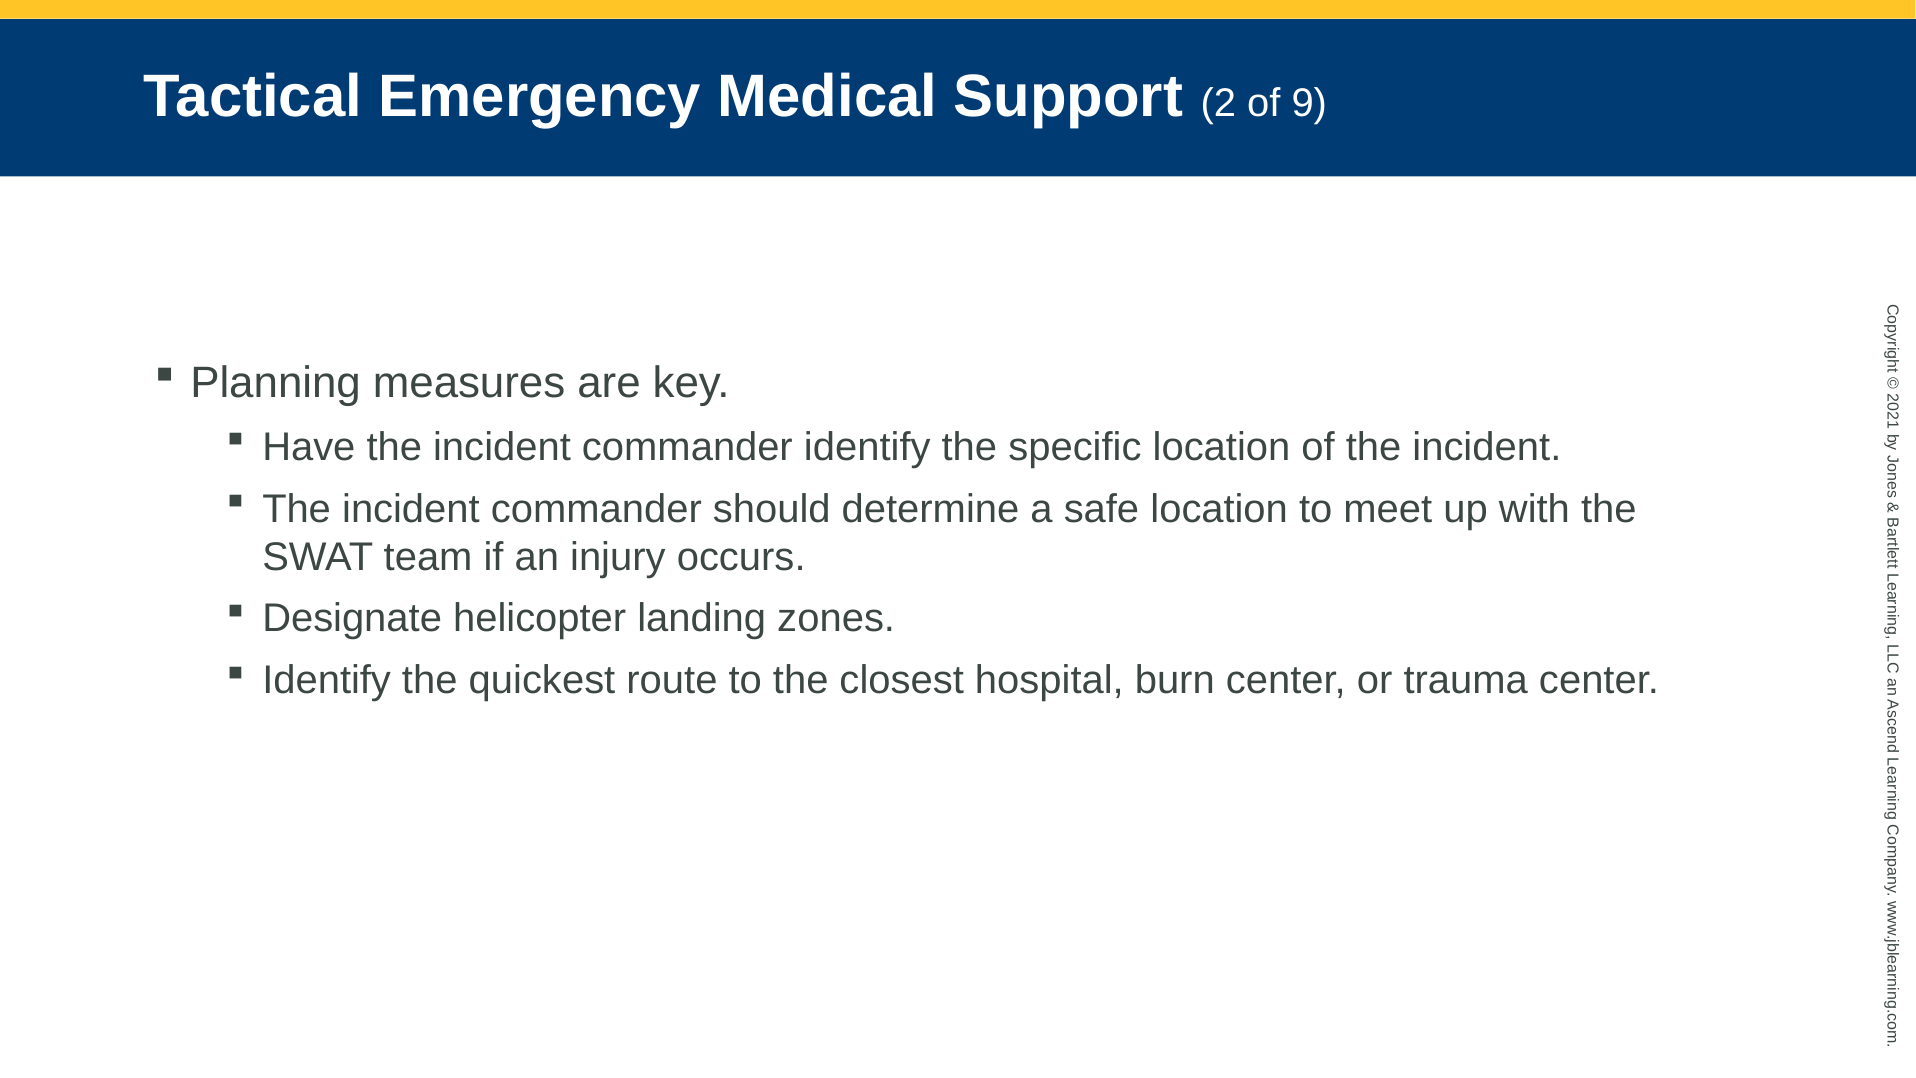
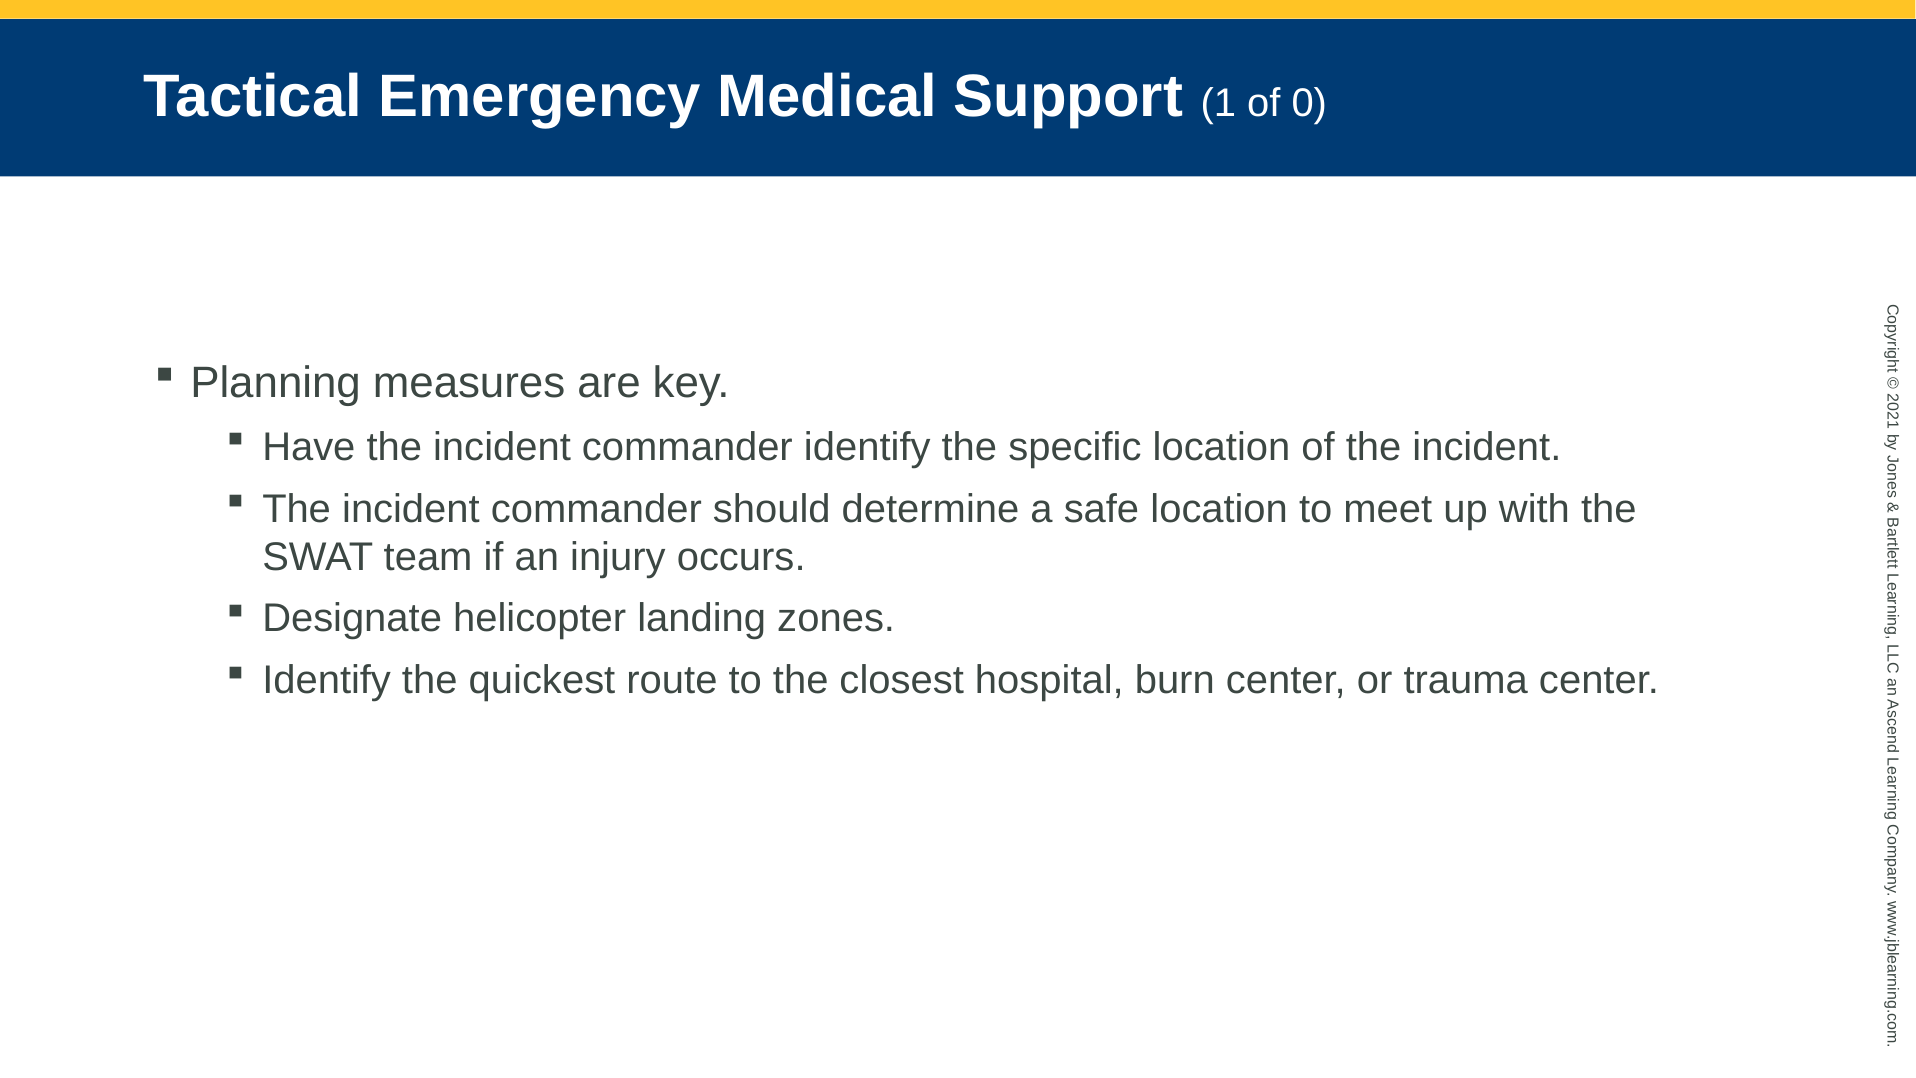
Support 2: 2 -> 1 (1218, 103)
of 9: 9 -> 0 (1309, 103)
